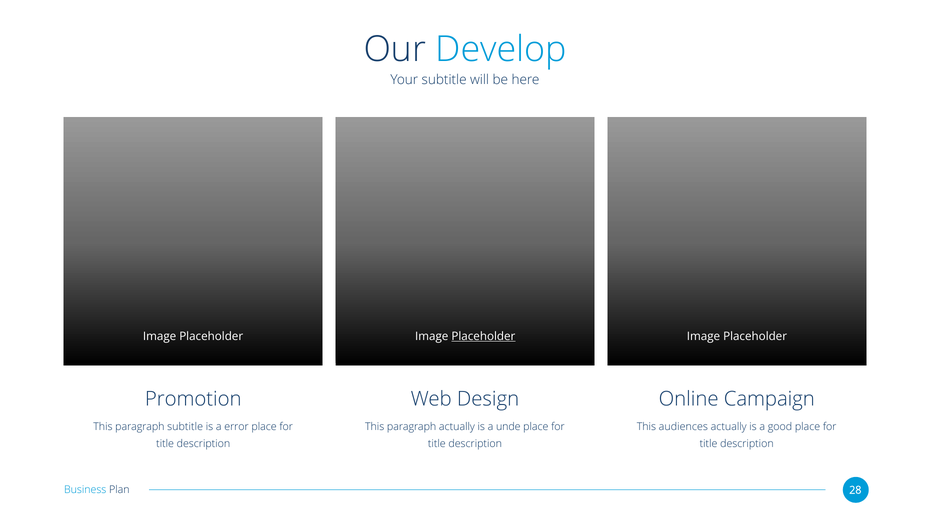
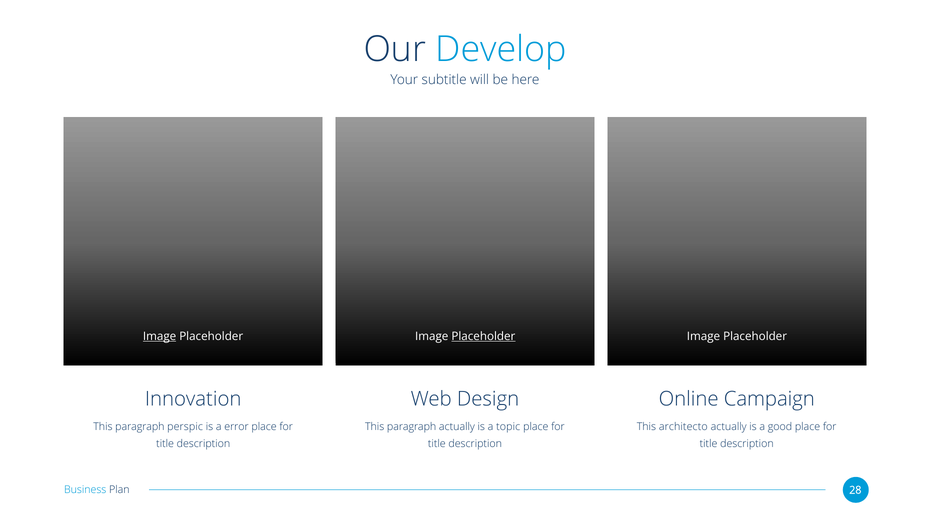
Image underline: none -> present (160, 336)
Promotion: Promotion -> Innovation (193, 399)
paragraph subtitle: subtitle -> perspic (185, 427)
unde: unde -> topic (508, 427)
audiences: audiences -> architecto (683, 427)
